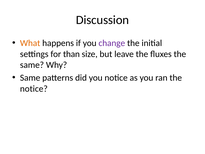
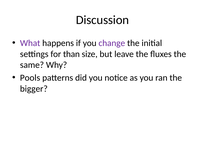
What colour: orange -> purple (30, 43)
Same: Same -> Pools (30, 78)
notice: notice -> bigger (34, 89)
